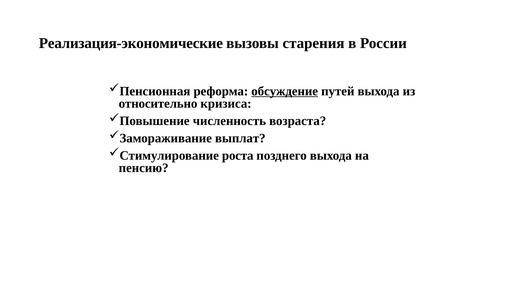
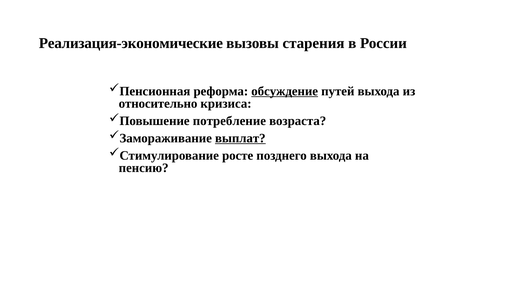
численность: численность -> потребление (229, 121)
выплат underline: none -> present (240, 138)
роста: роста -> росте (238, 156)
